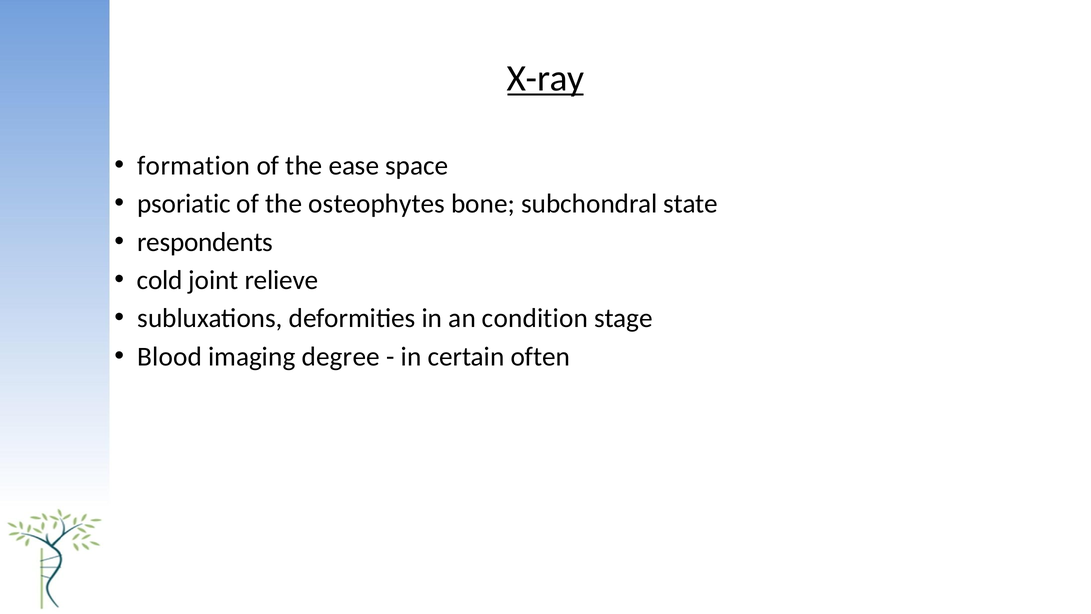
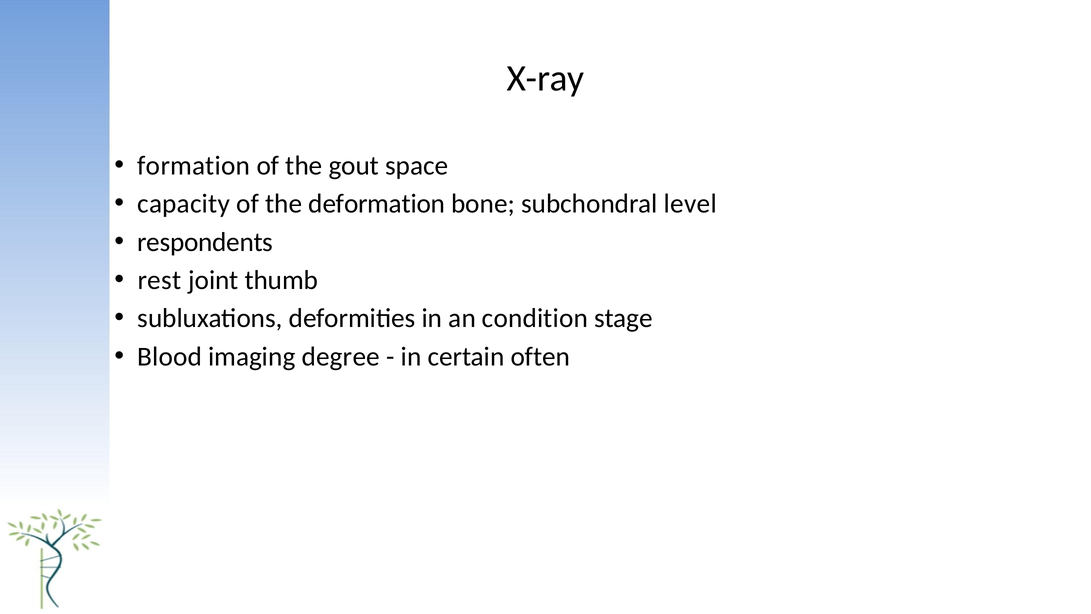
X-ray underline: present -> none (546, 78)
ease: ease -> gout (354, 166)
psoriatic: psoriatic -> capacity (184, 204)
osteophytes: osteophytes -> deformation (377, 204)
state: state -> level (690, 204)
cold: cold -> rest (160, 280)
relieve: relieve -> thumb (281, 280)
